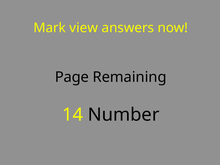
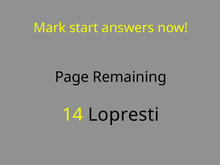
view: view -> start (84, 28)
Number: Number -> Lopresti (124, 115)
